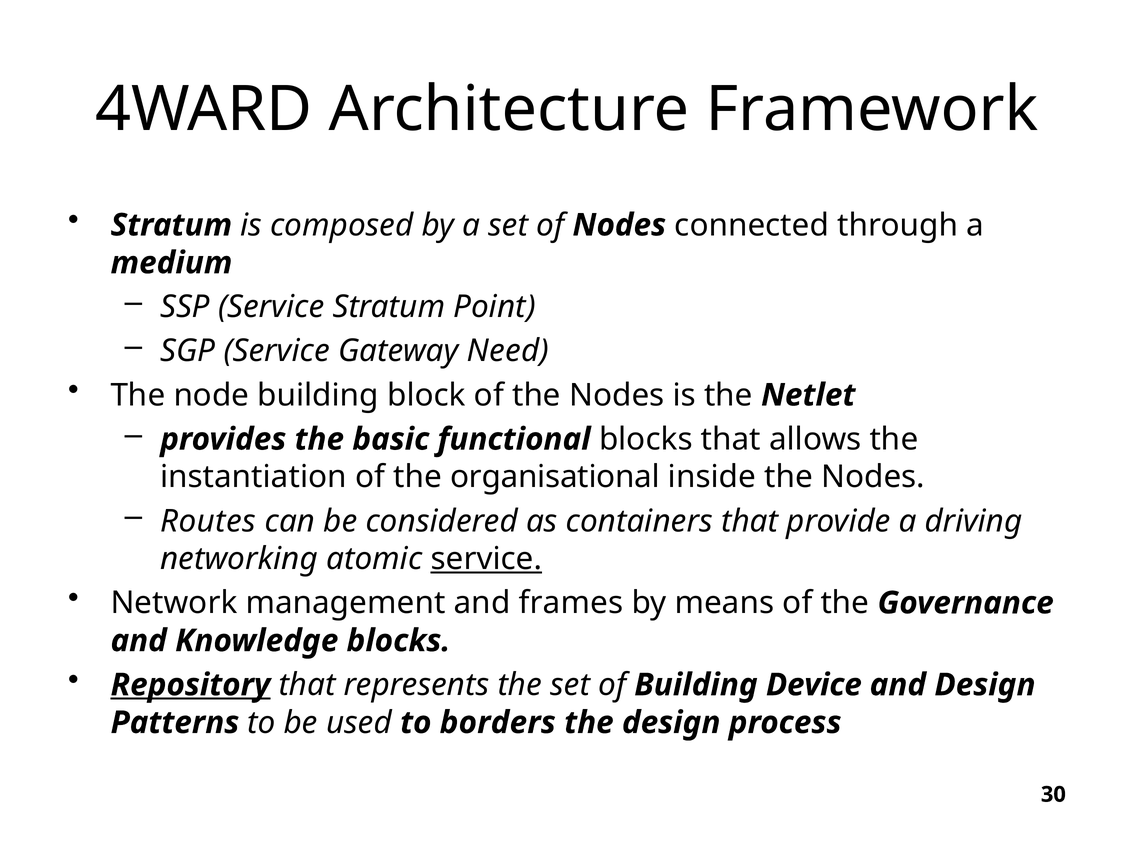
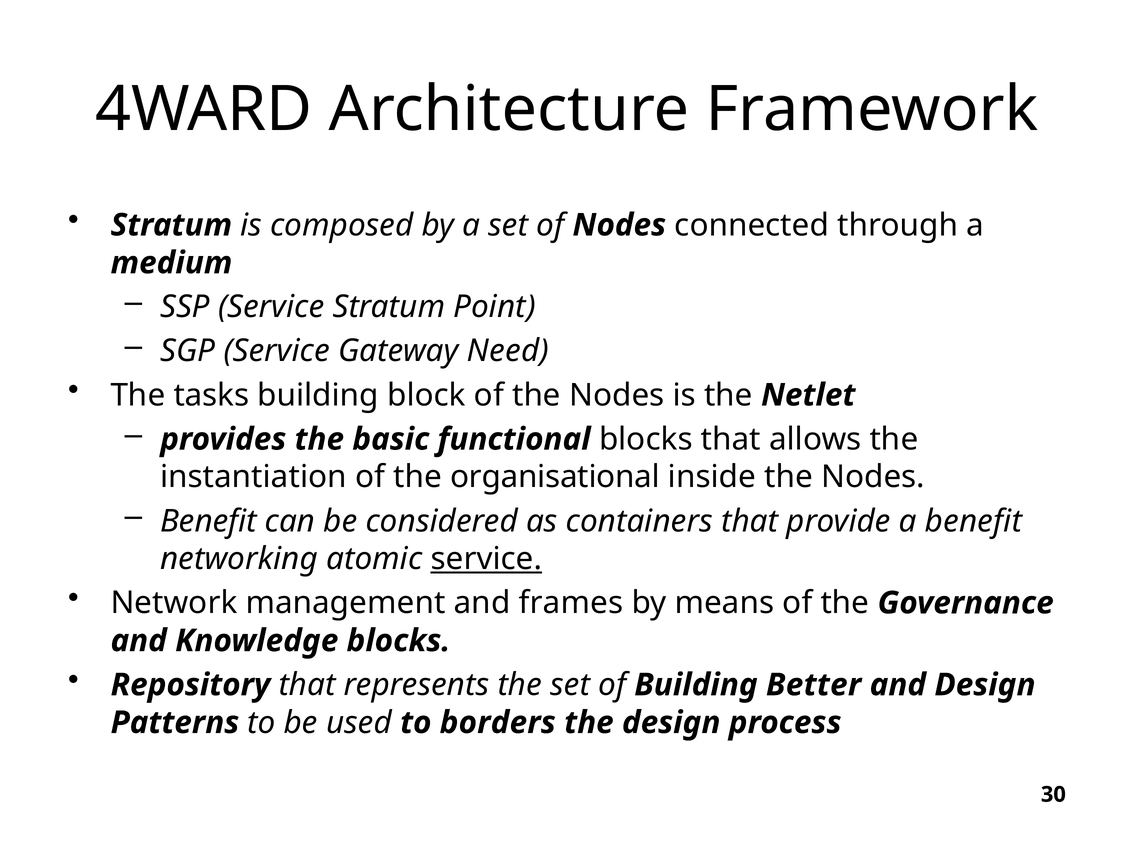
node: node -> tasks (211, 395)
Routes: Routes -> Benefit (208, 521)
a driving: driving -> benefit (973, 521)
Repository underline: present -> none (190, 685)
Device: Device -> Better (814, 685)
